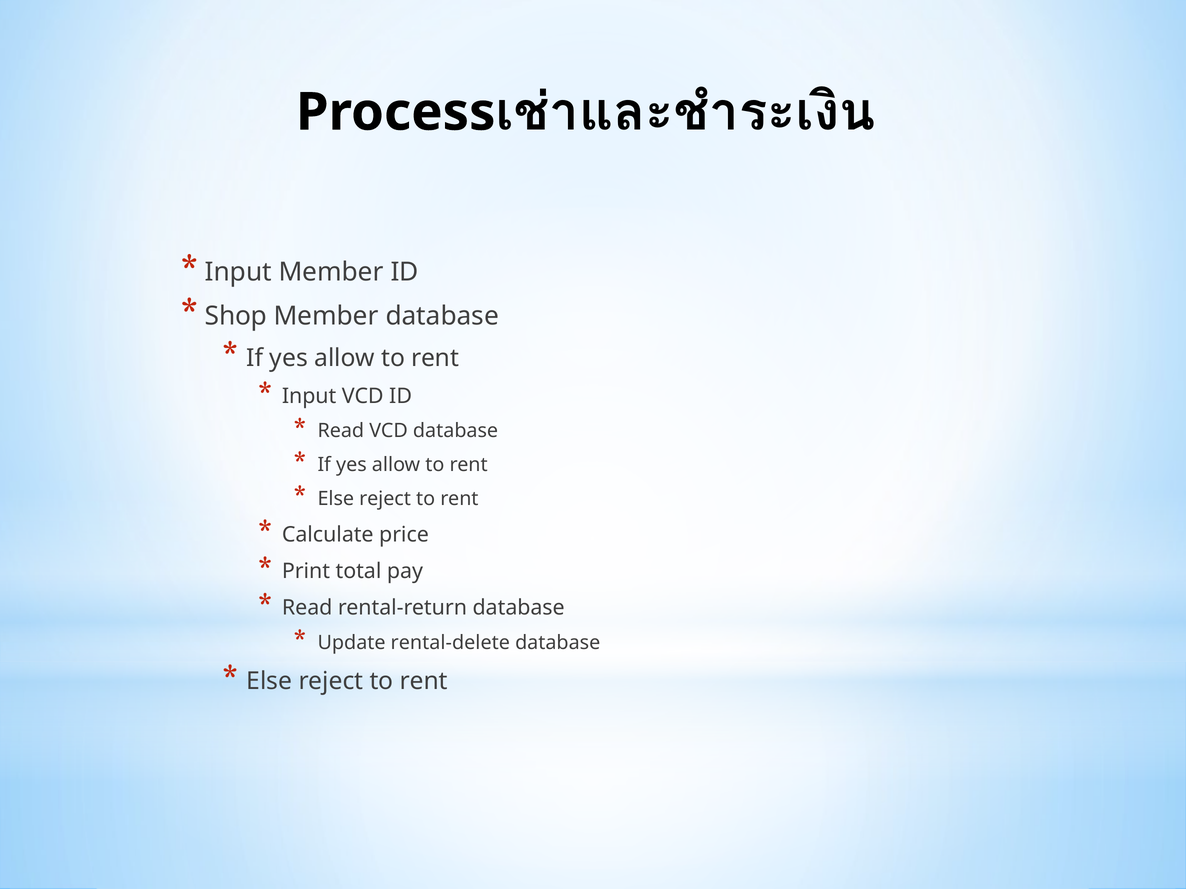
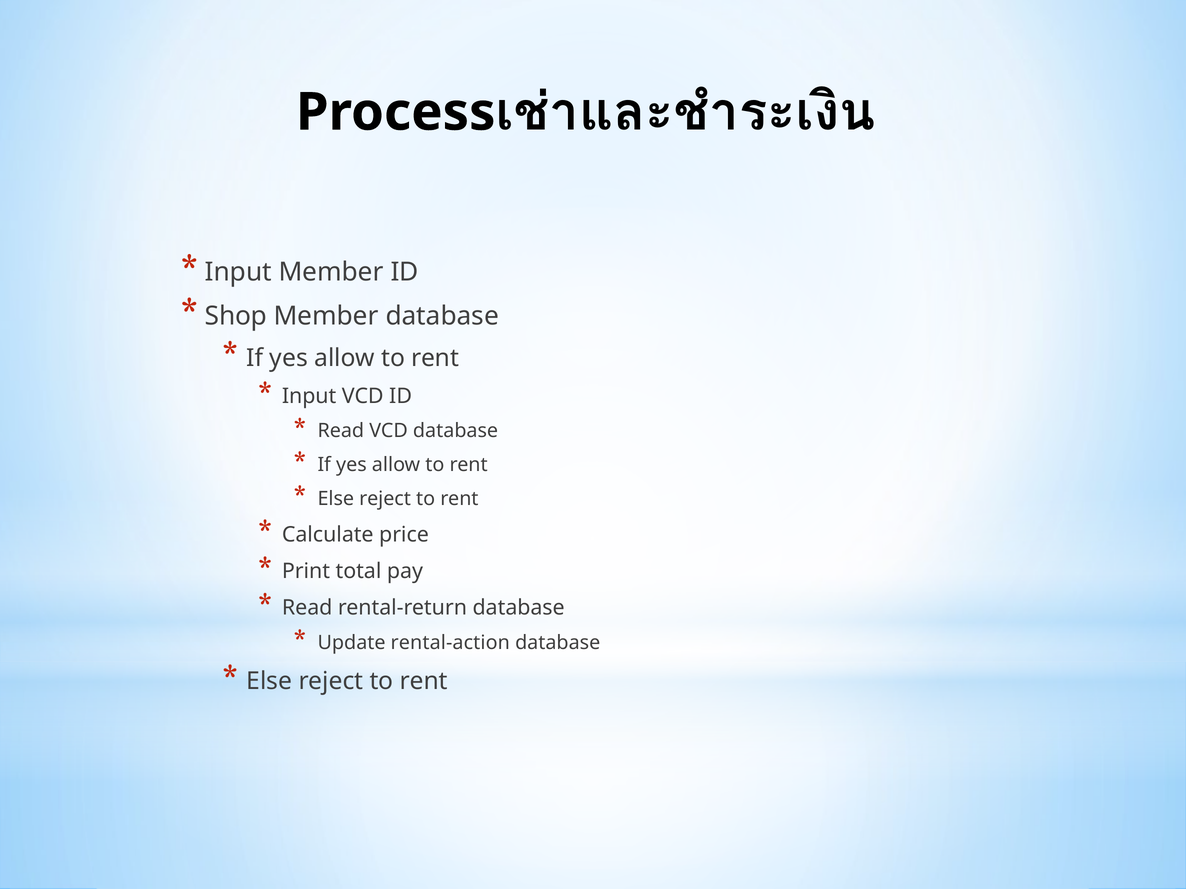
rental-delete: rental-delete -> rental-action (450, 643)
